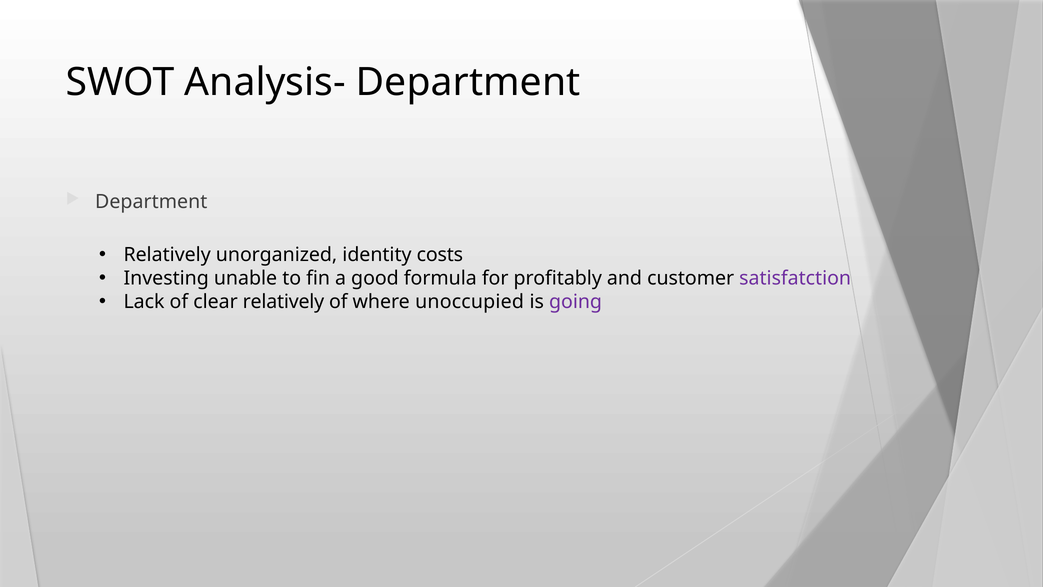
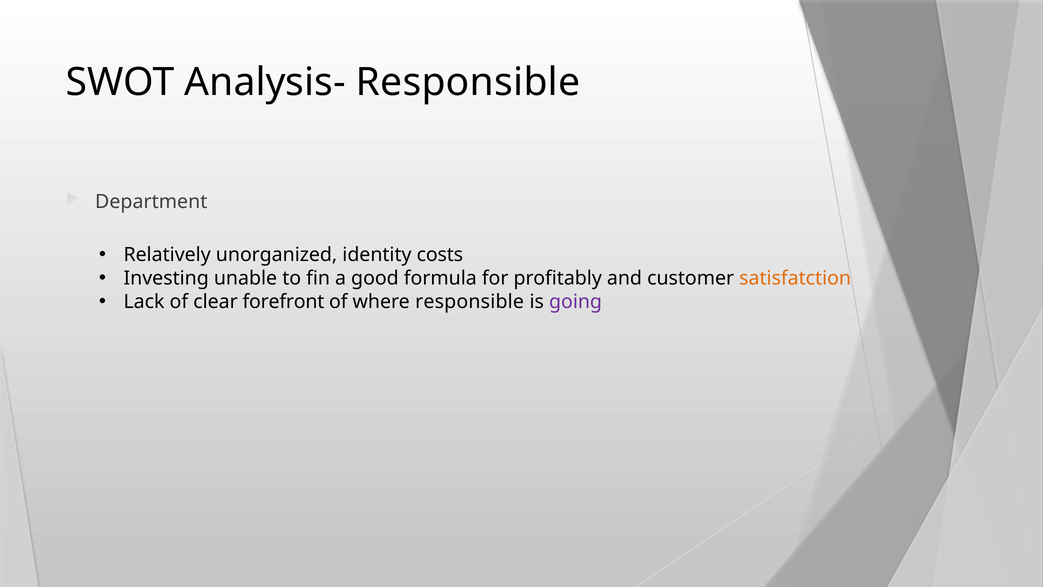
Analysis- Department: Department -> Responsible (468, 82)
satisfatction colour: purple -> orange (795, 278)
clear relatively: relatively -> forefront (283, 302)
where unoccupied: unoccupied -> responsible (470, 302)
